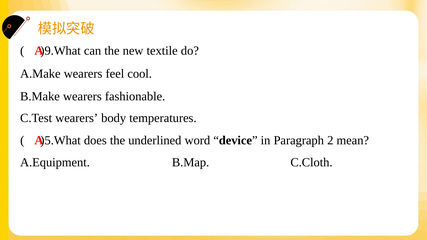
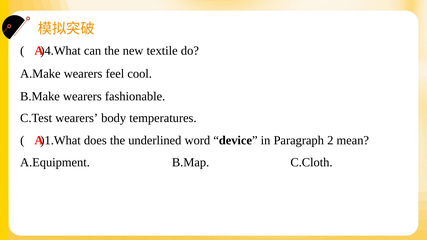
)9.What: )9.What -> )4.What (61, 51)
)5.What: )5.What -> )1.What (61, 141)
